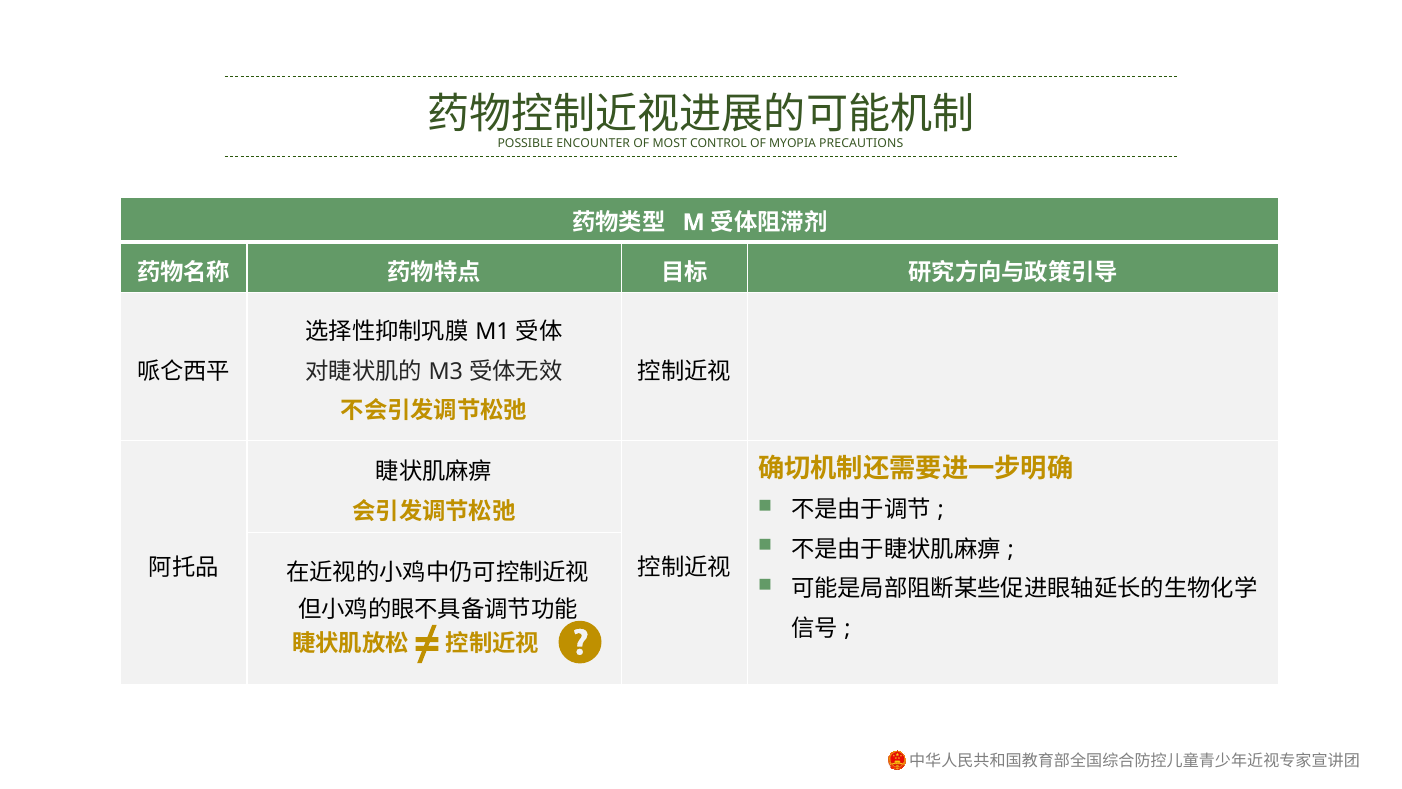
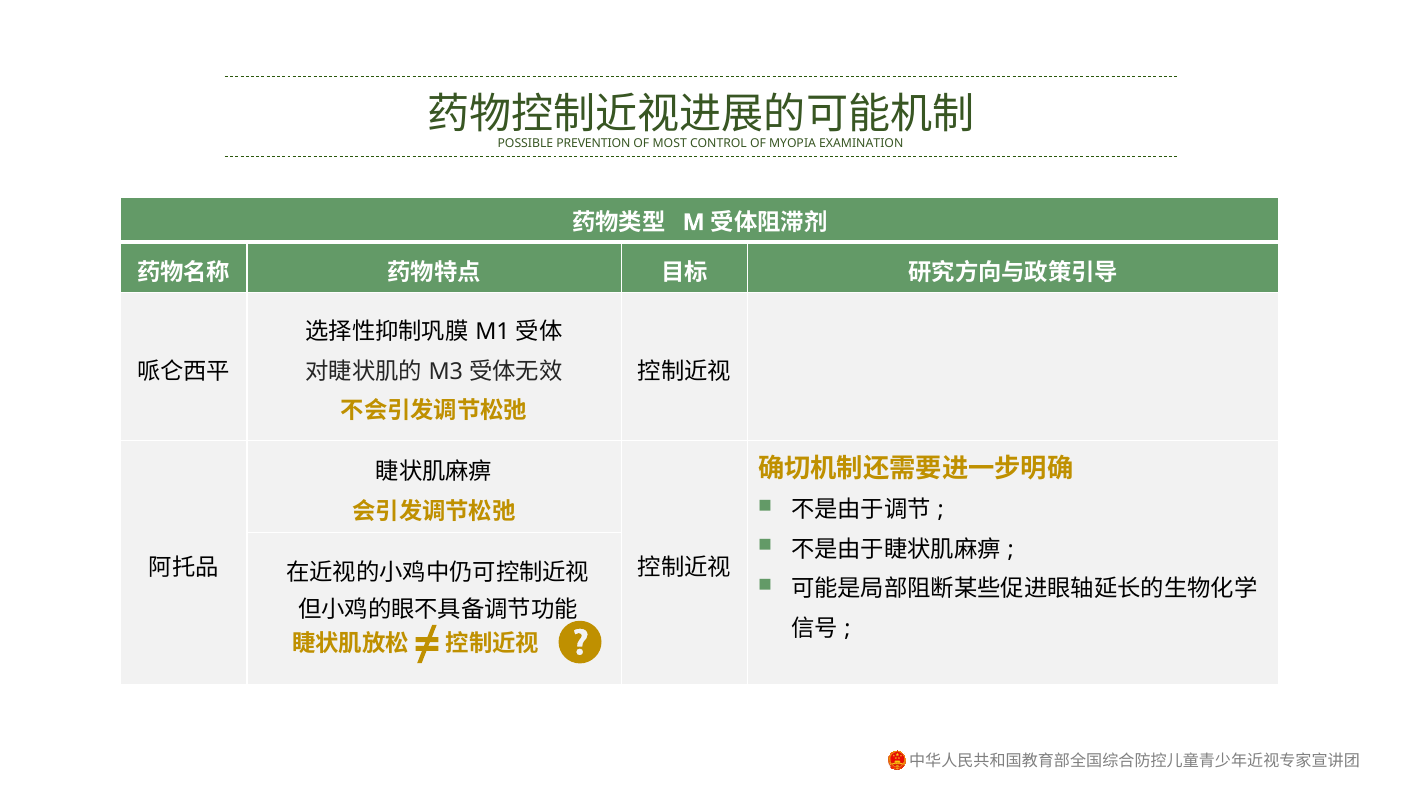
ENCOUNTER: ENCOUNTER -> PREVENTION (593, 144)
PRECAUTIONS: PRECAUTIONS -> EXAMINATION (861, 144)
